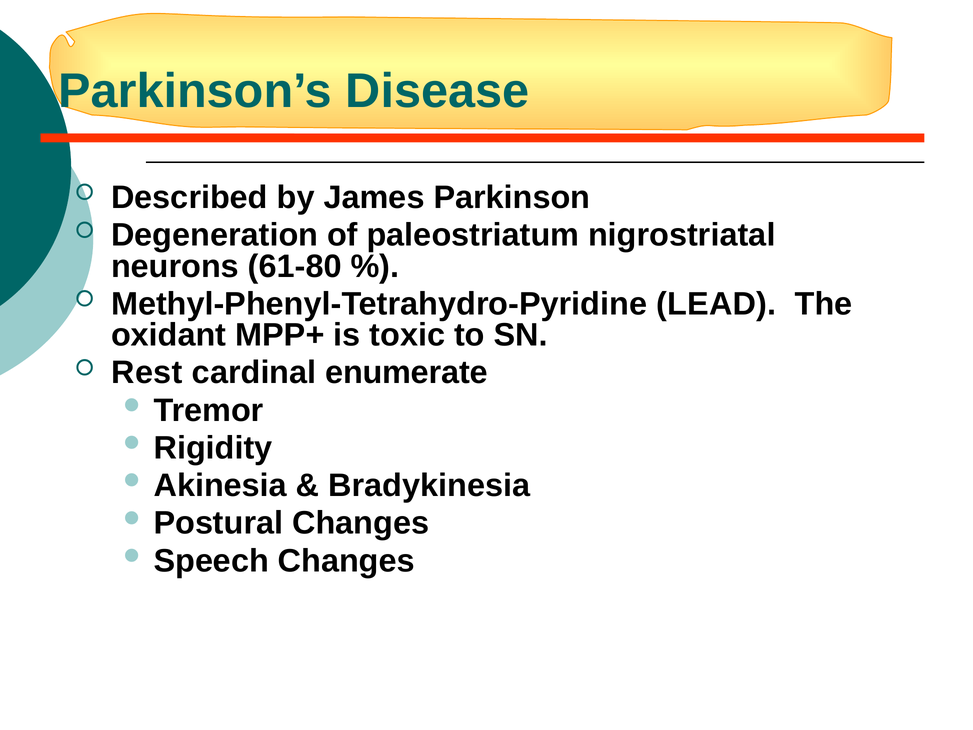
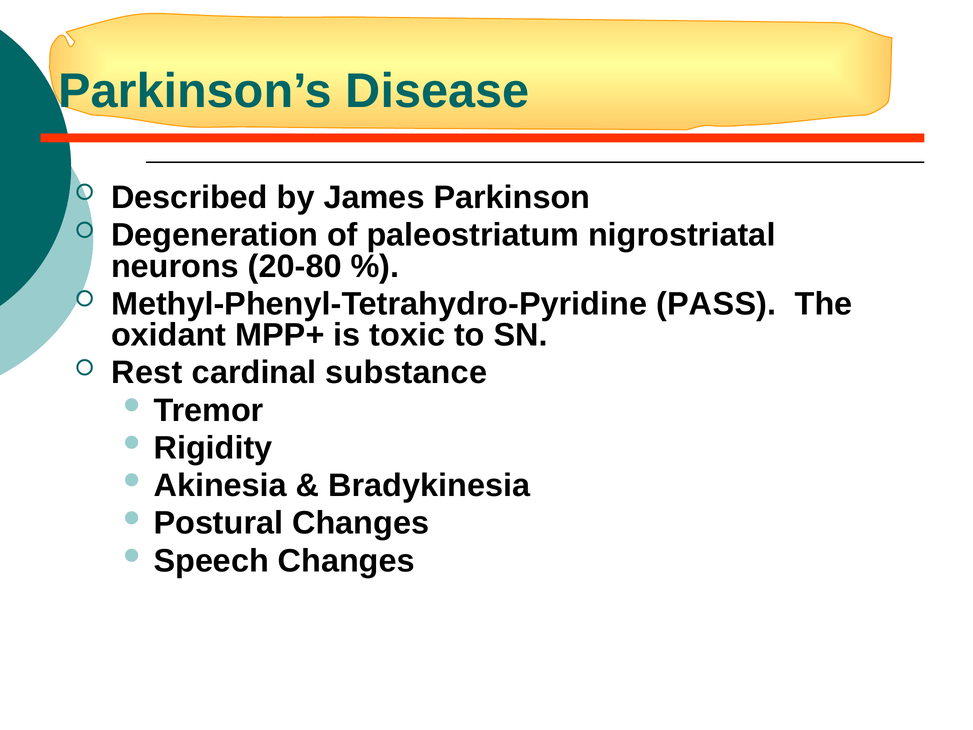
61-80: 61-80 -> 20-80 (295, 266)
LEAD: LEAD -> PASS (716, 304)
enumerate: enumerate -> substance (406, 373)
